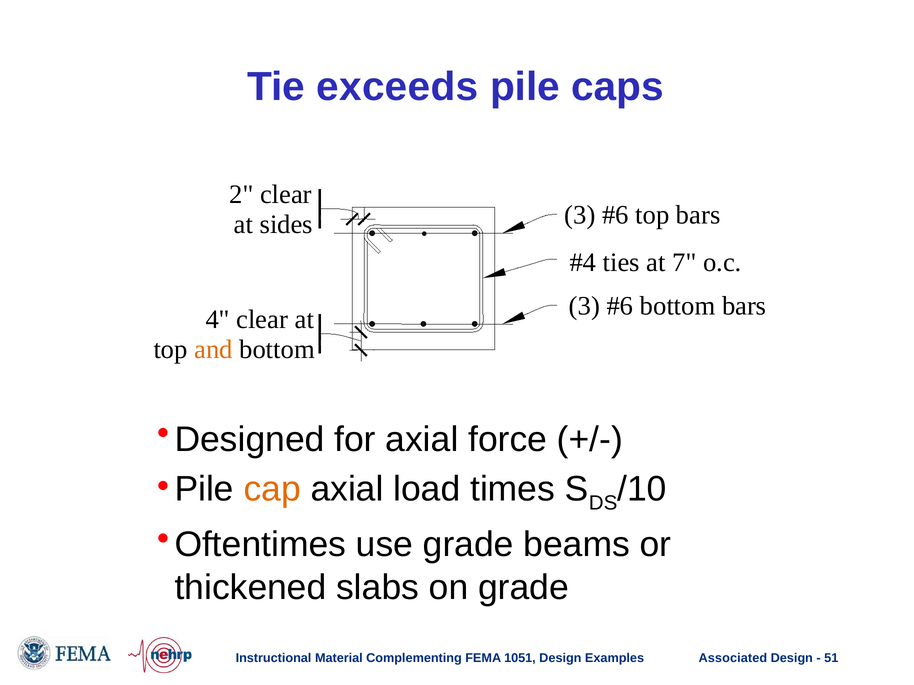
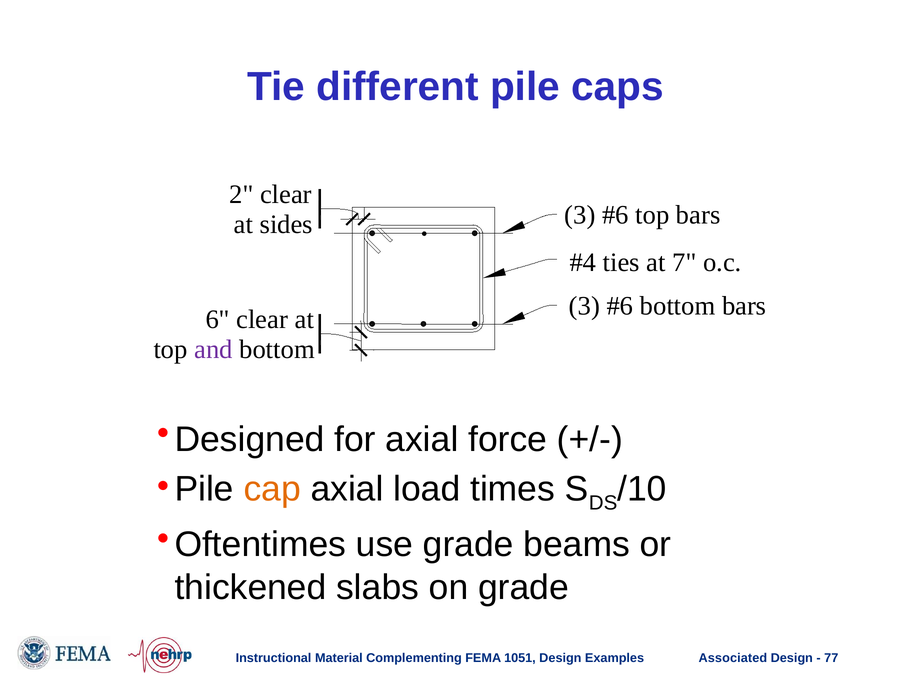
exceeds: exceeds -> different (398, 87)
4: 4 -> 6 (218, 320)
and colour: orange -> purple (214, 350)
51: 51 -> 77 (831, 658)
